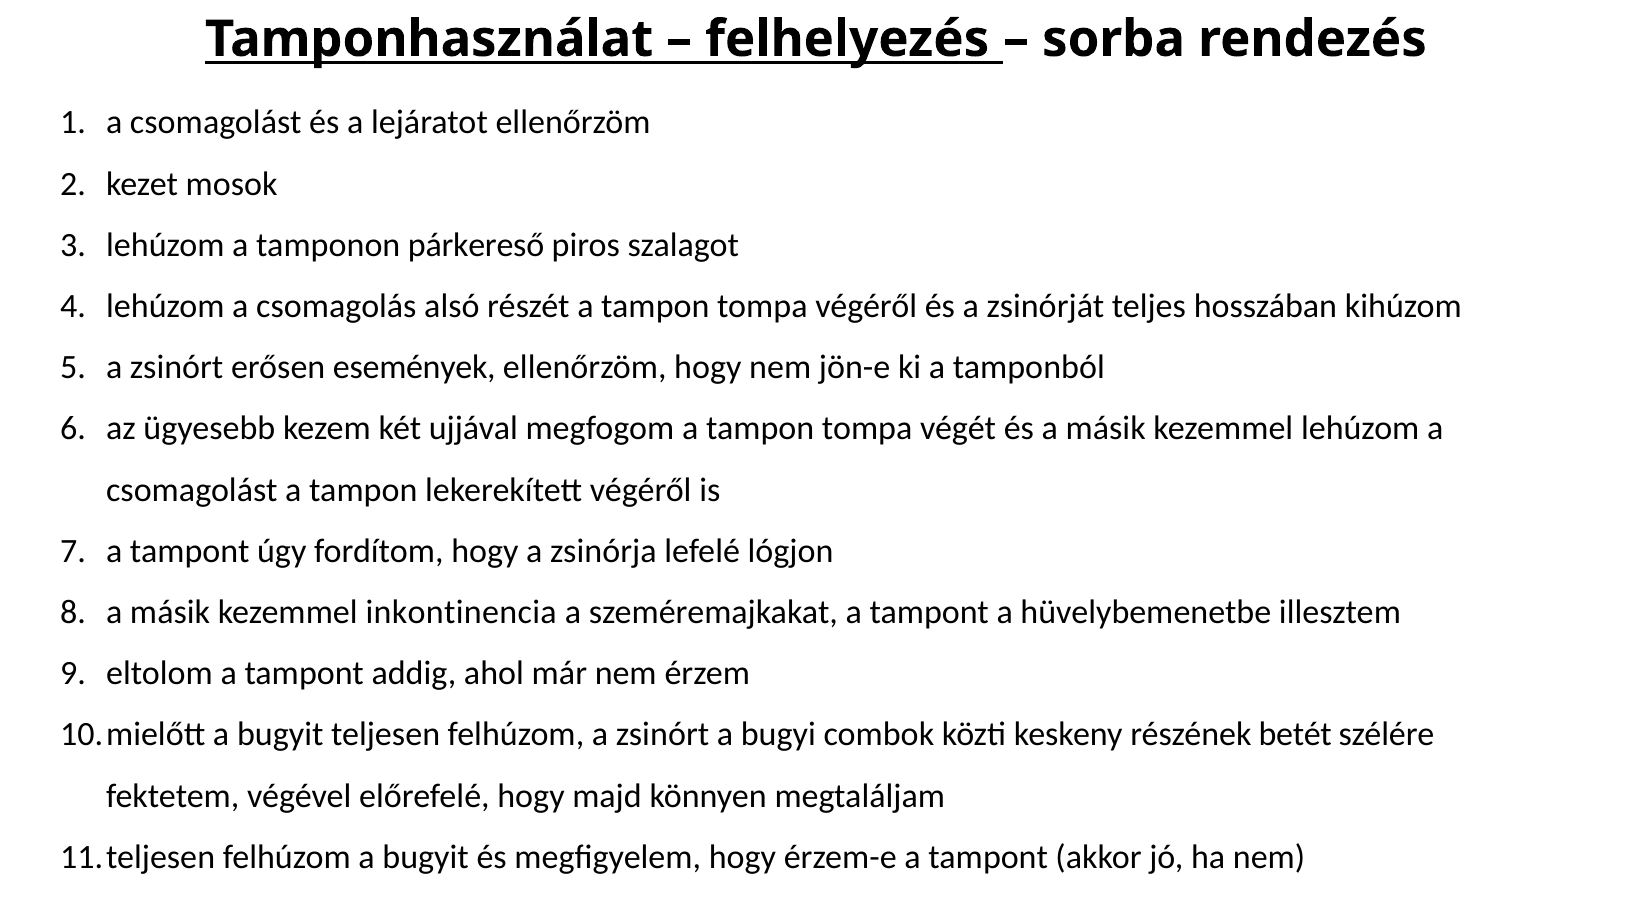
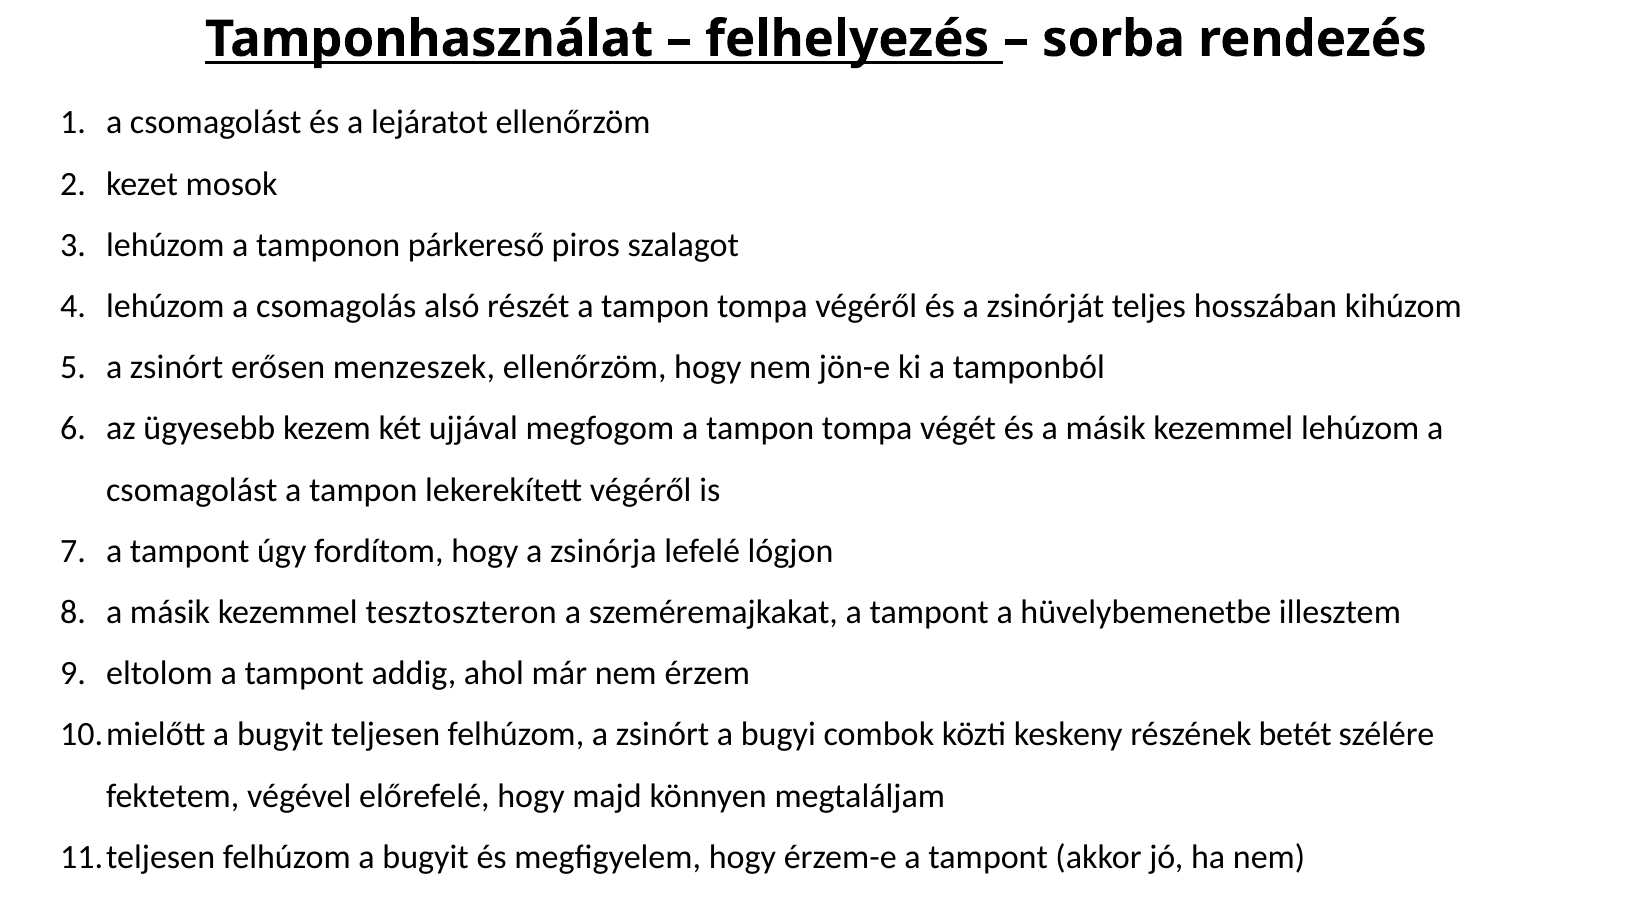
események: események -> menzeszek (414, 367)
inkontinencia: inkontinencia -> tesztoszteron (461, 612)
